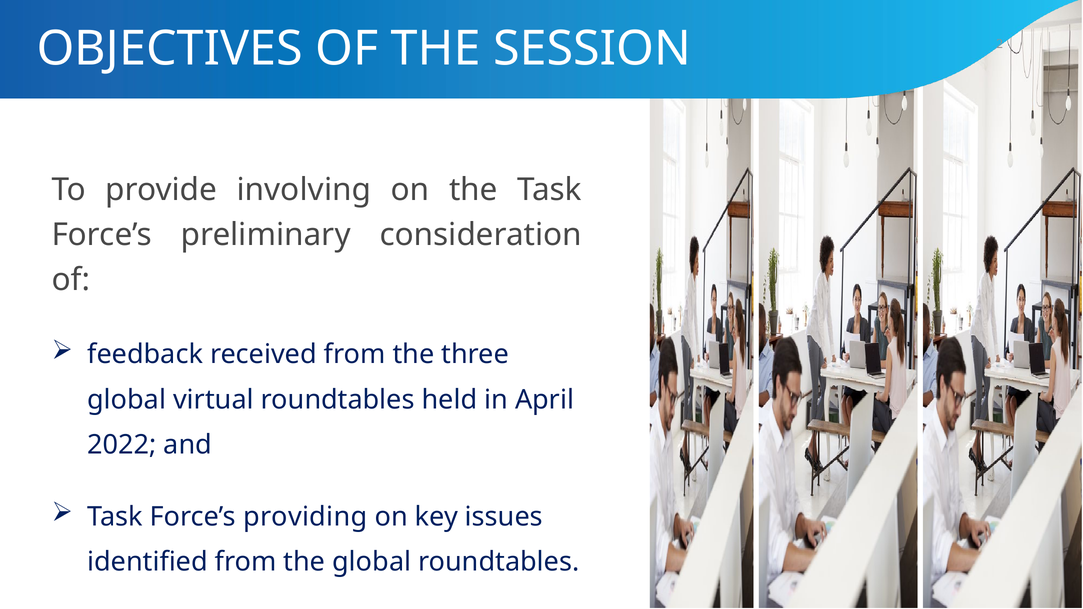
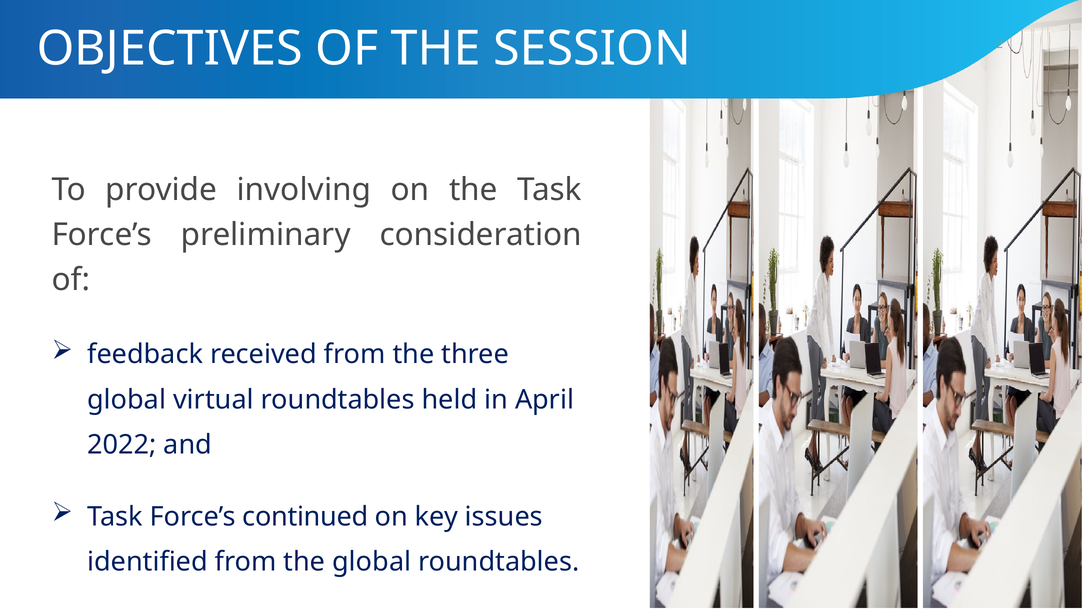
providing: providing -> continued (305, 517)
